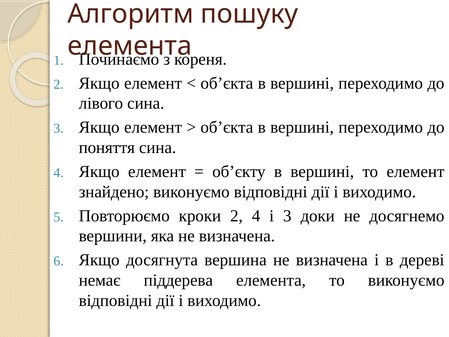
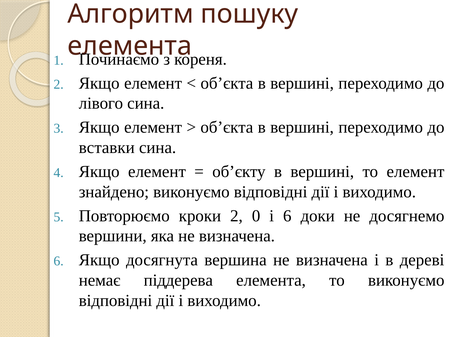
поняття: поняття -> вставки (107, 147)
2 4: 4 -> 0 (256, 216)
і 3: 3 -> 6 (287, 216)
